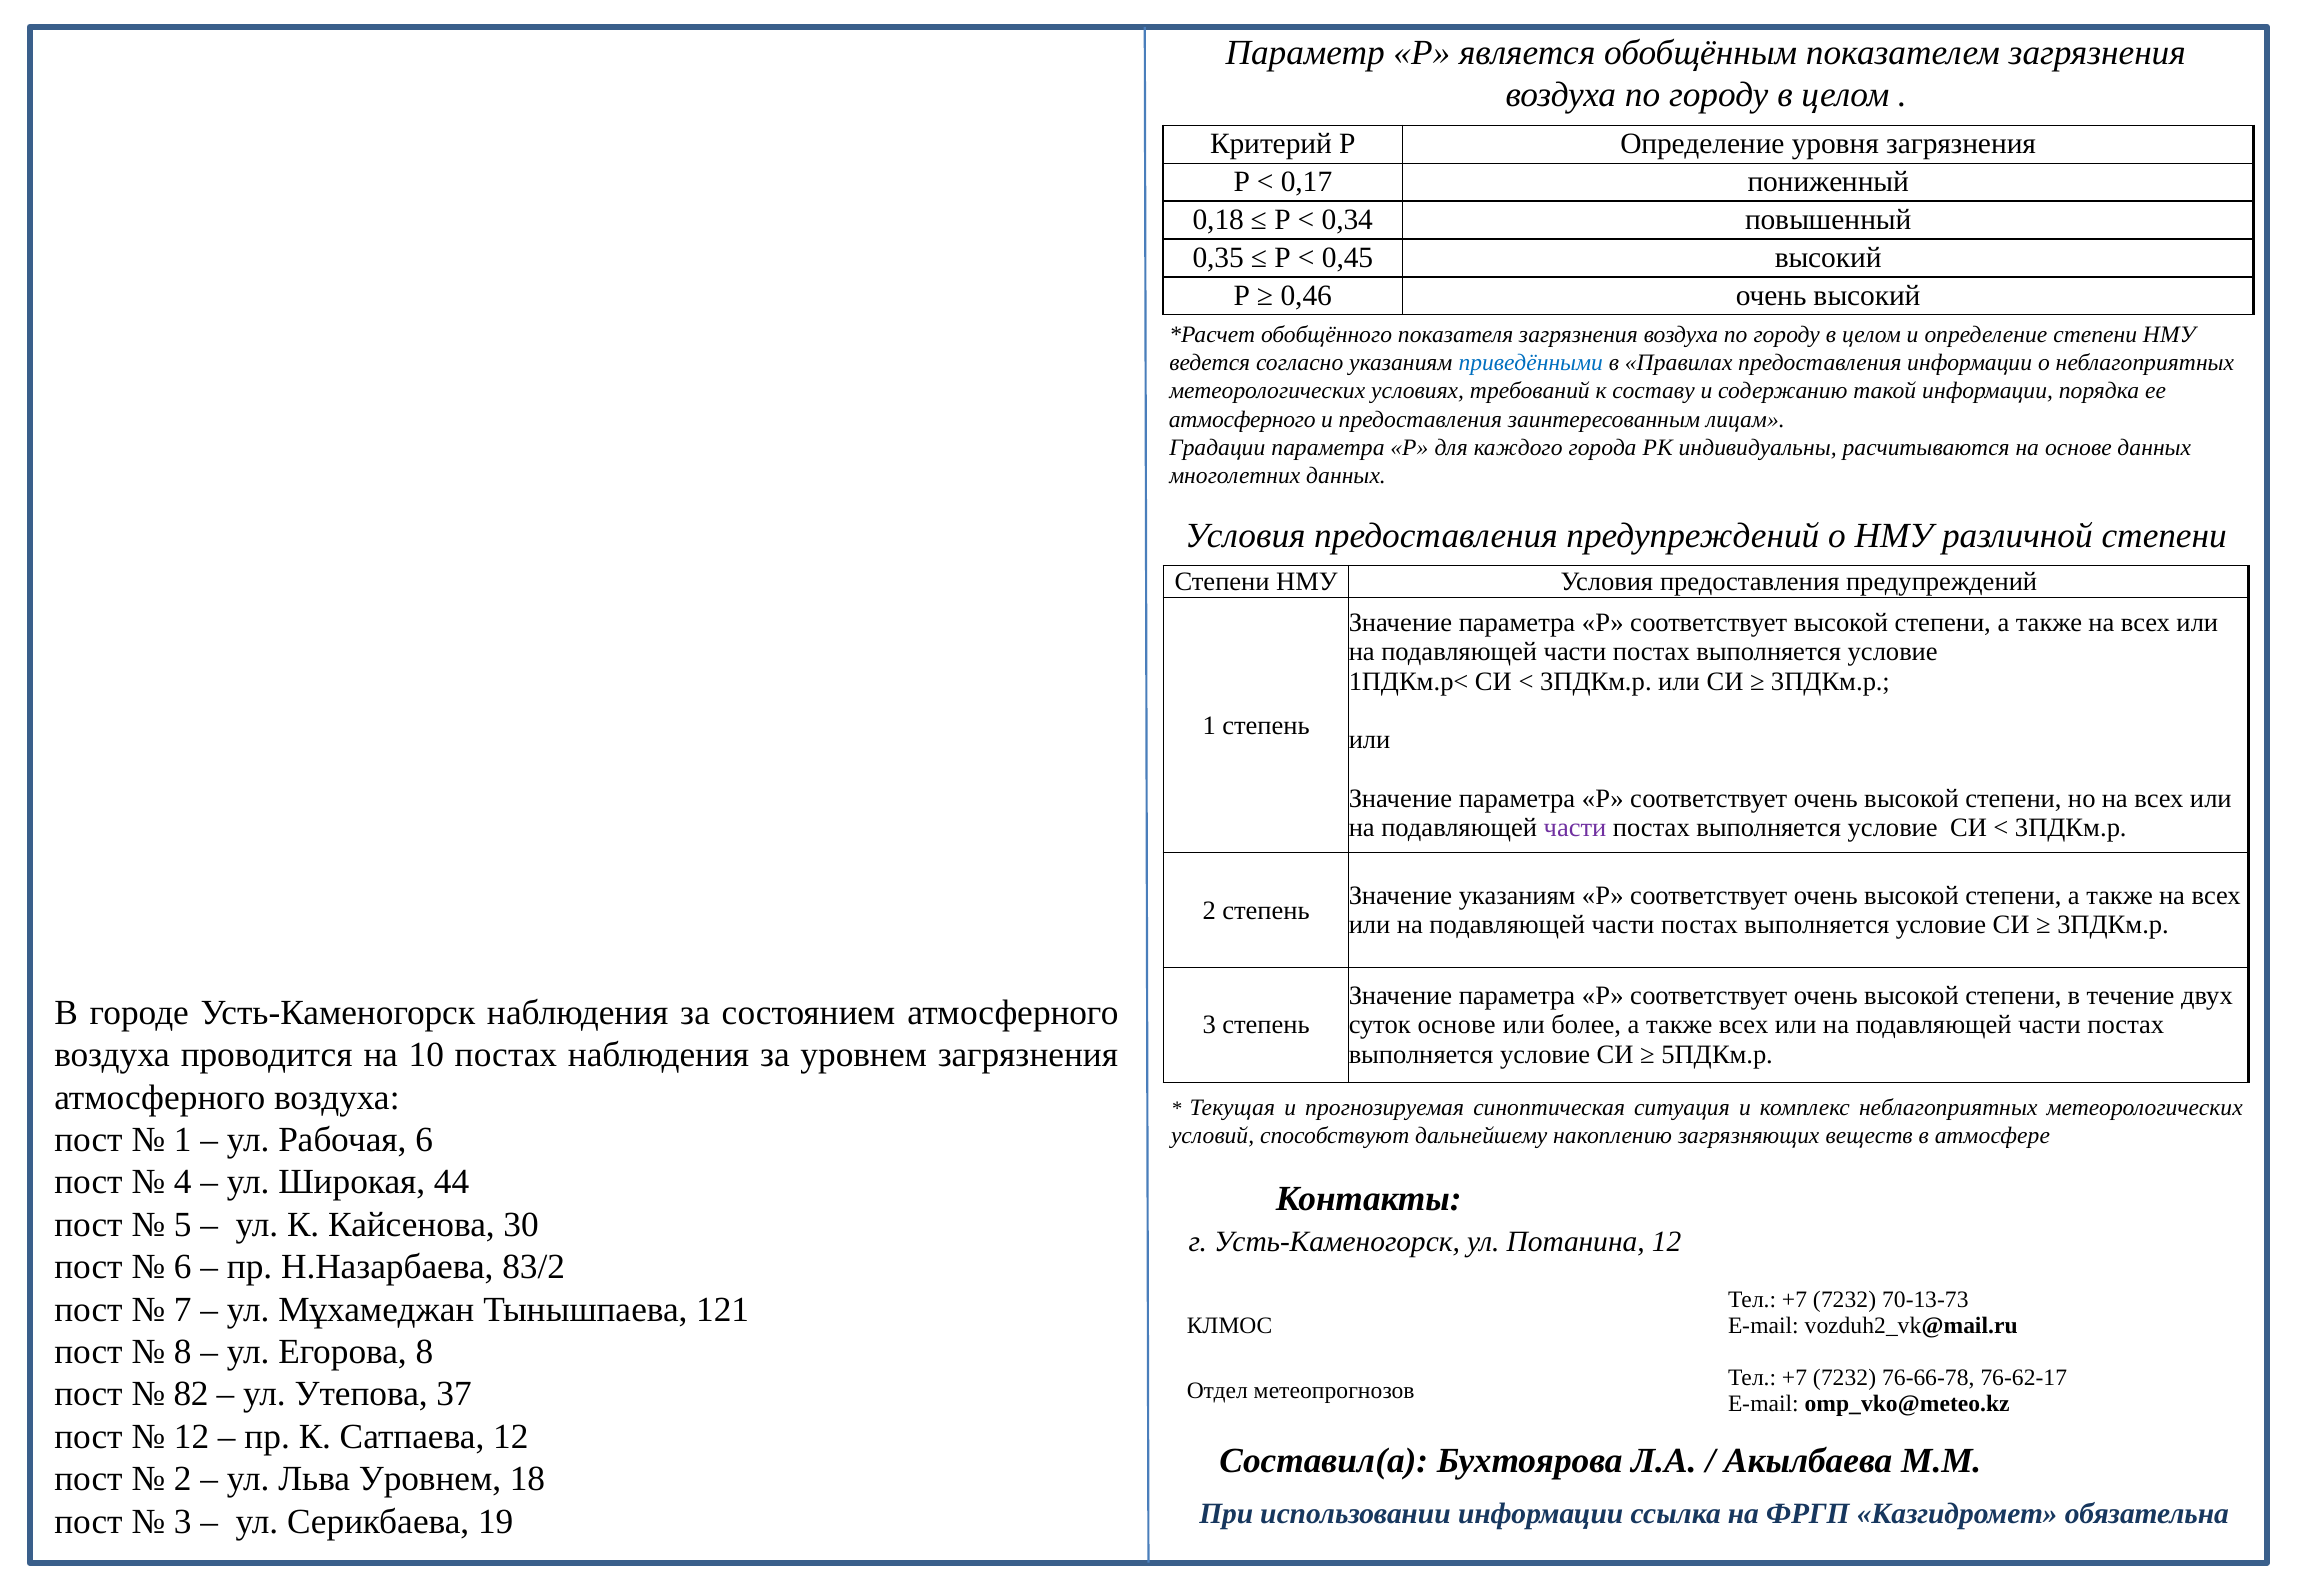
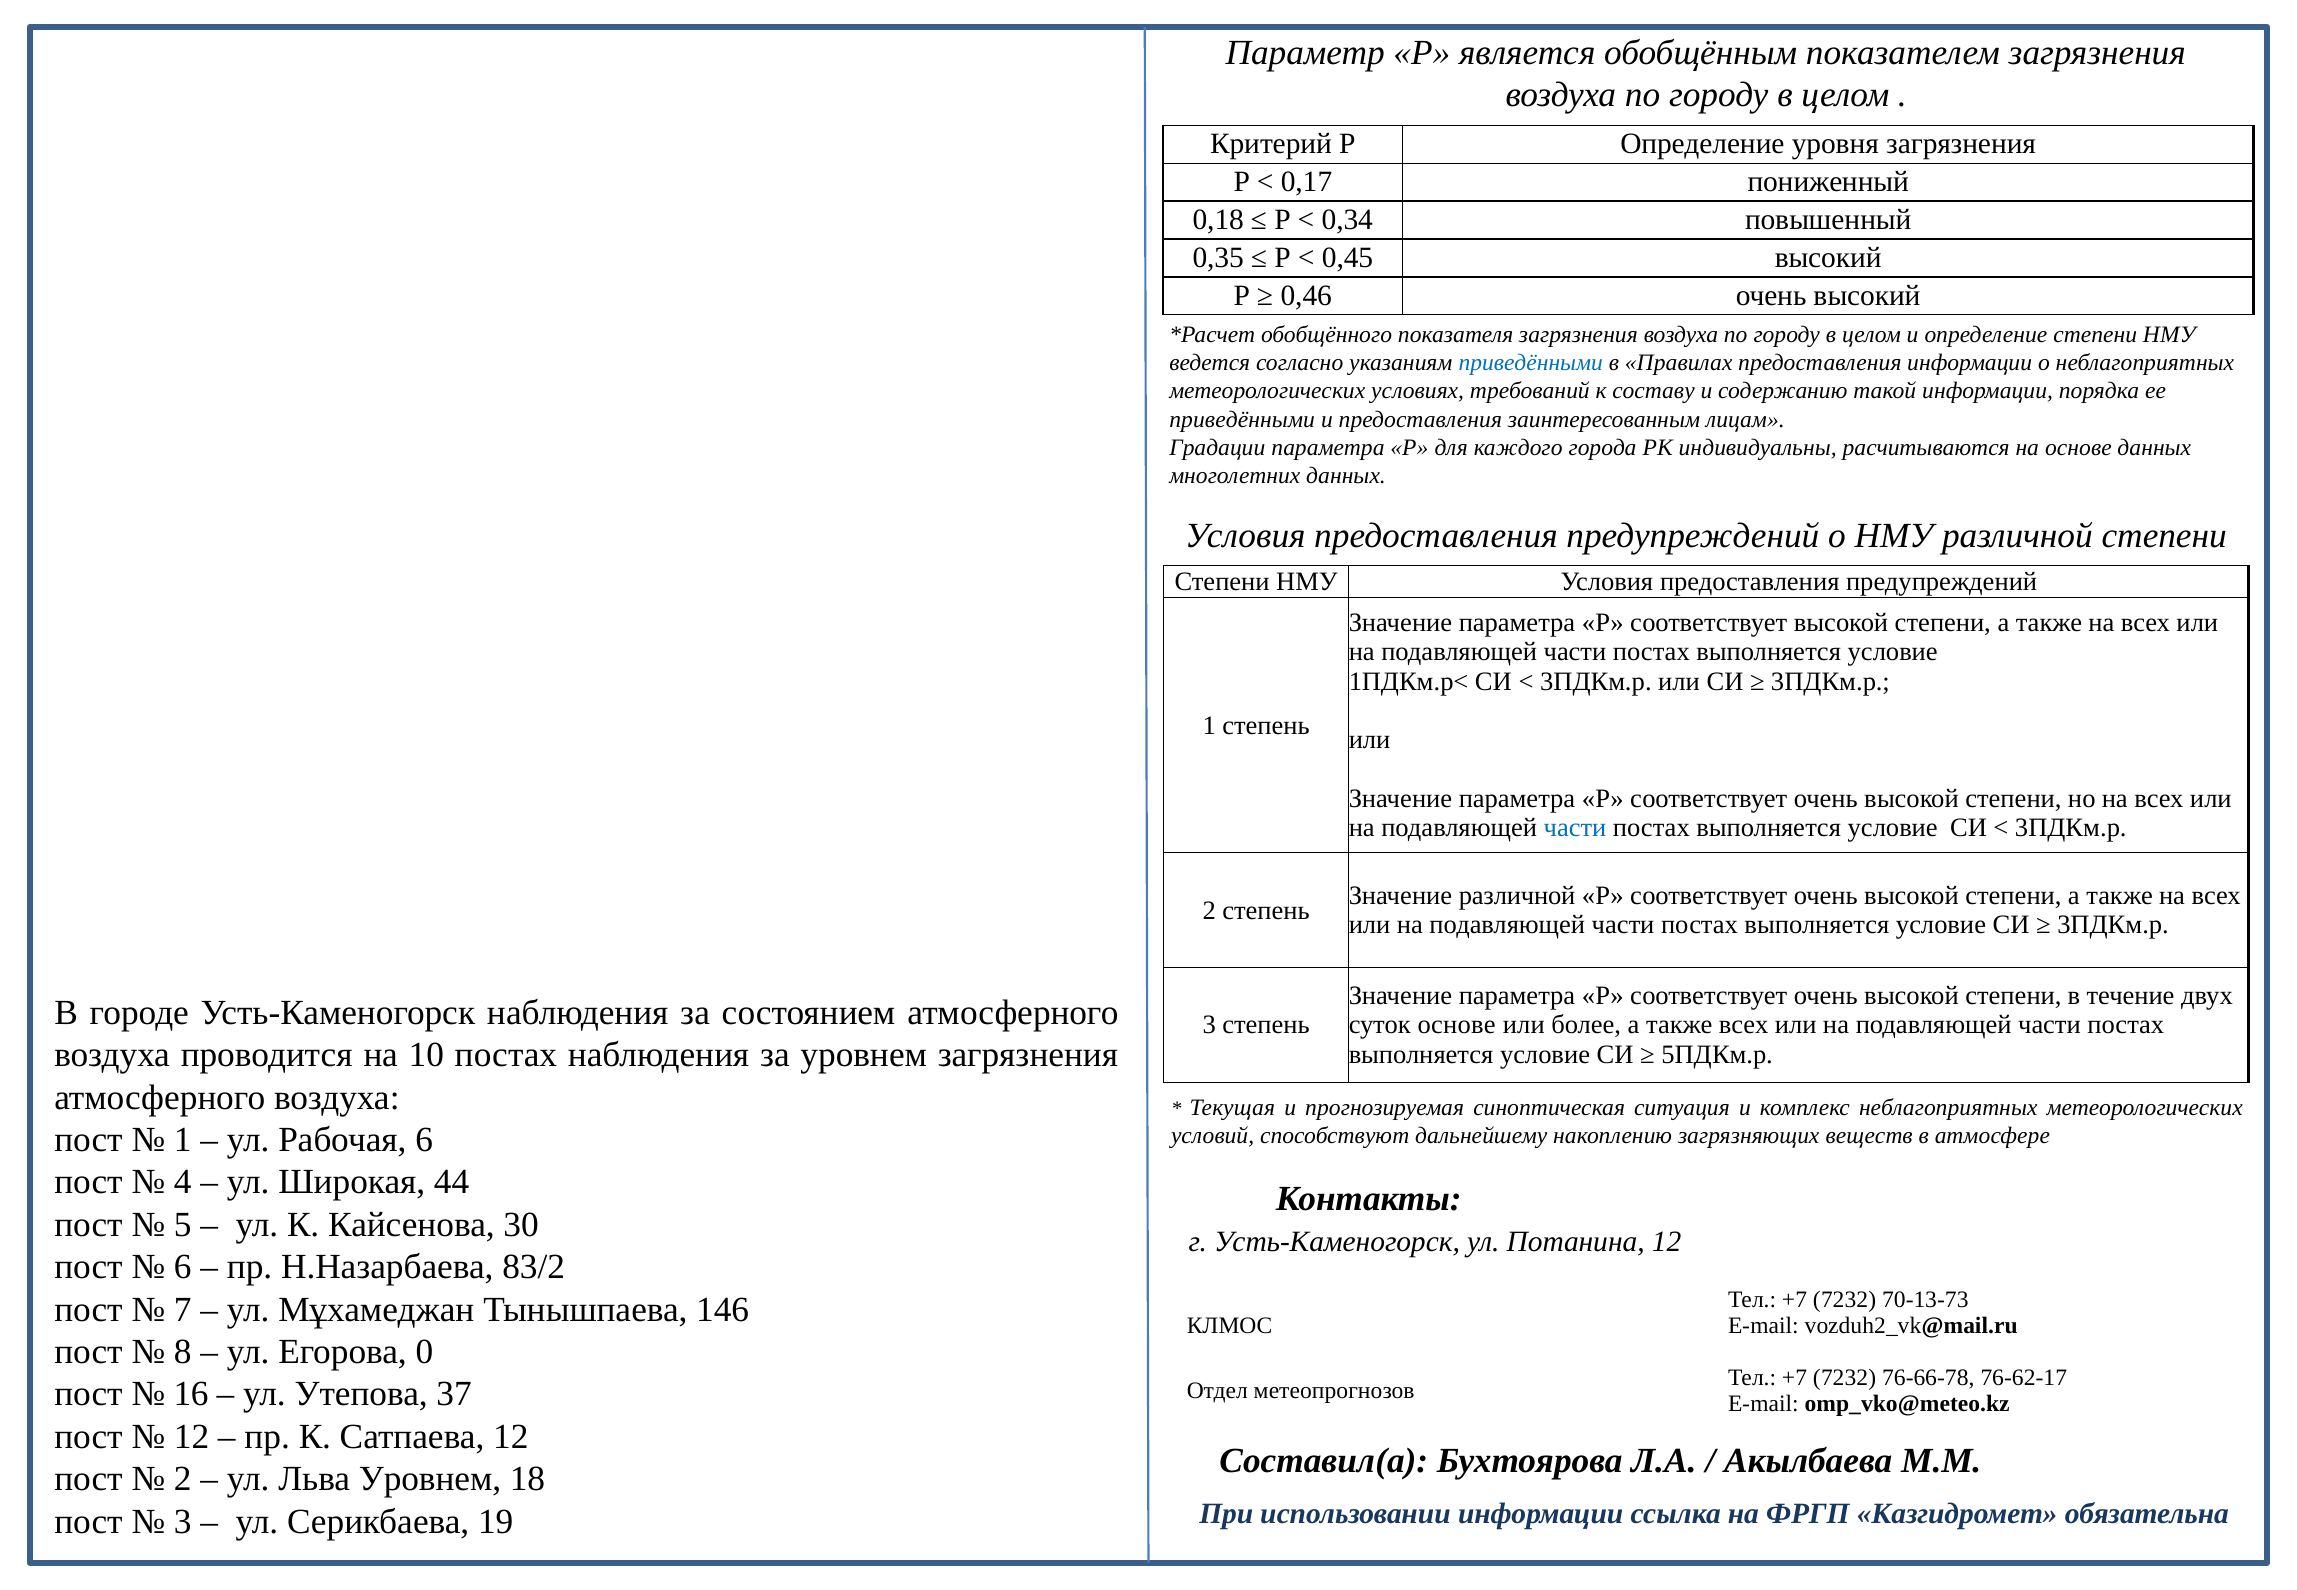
атмосферного: атмосферного -> приведёнными (1242, 419)
части colour: purple -> blue (1575, 828)
Значение указаниям: указаниям -> различной (1517, 896)
121: 121 -> 146 (723, 1310)
Егорова 8: 8 -> 0 (424, 1352)
82: 82 -> 16 (191, 1394)
